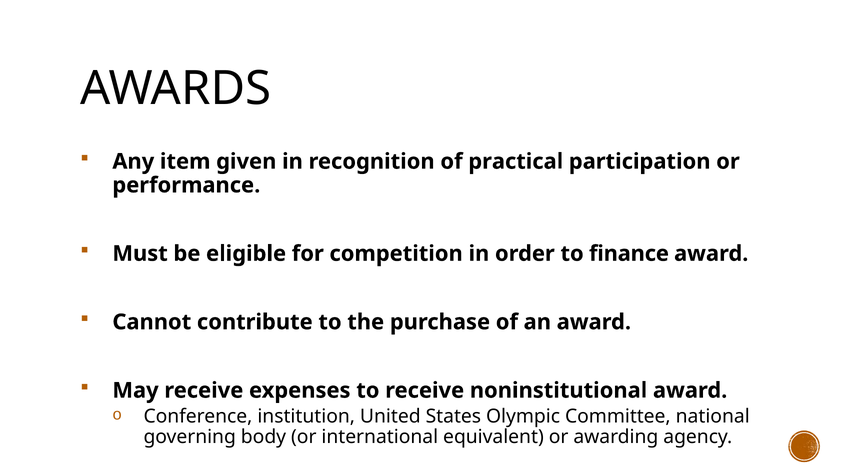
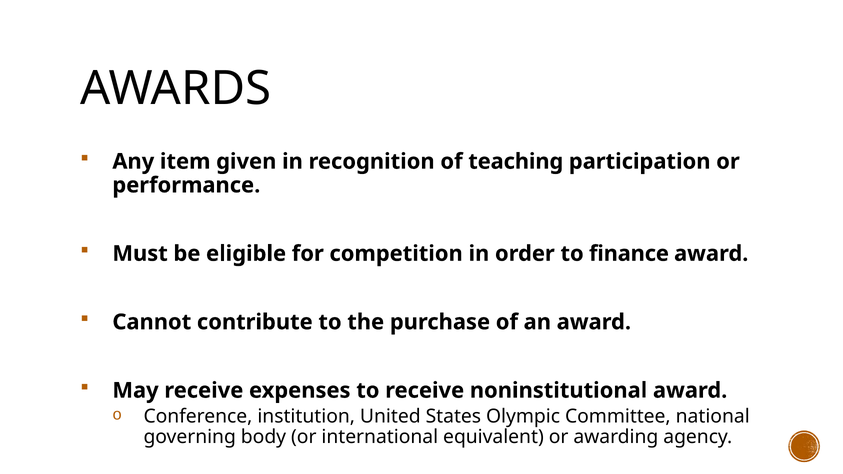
practical: practical -> teaching (516, 162)
